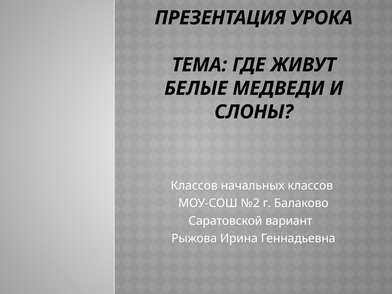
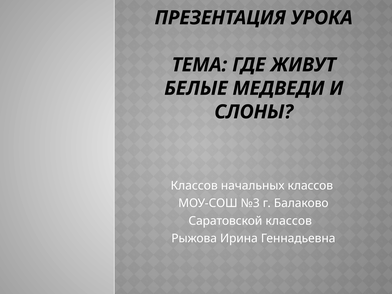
№2: №2 -> №3 (250, 203)
Саратовской вариант: вариант -> классов (289, 221)
